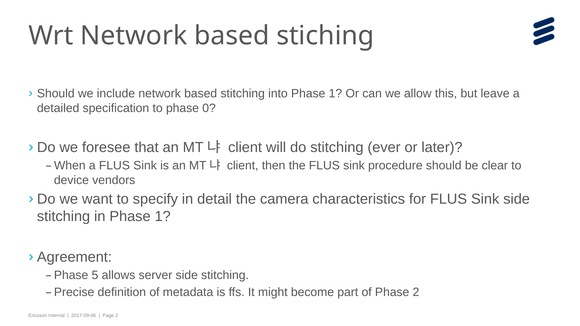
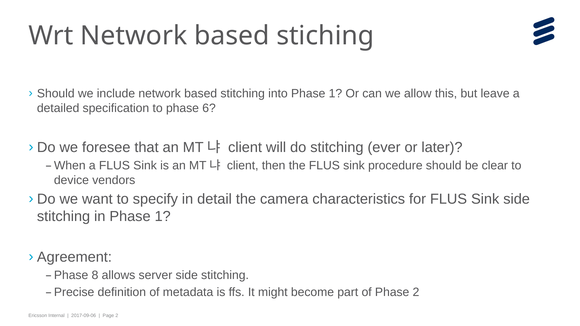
0: 0 -> 6 (209, 108)
5: 5 -> 8 (95, 275)
